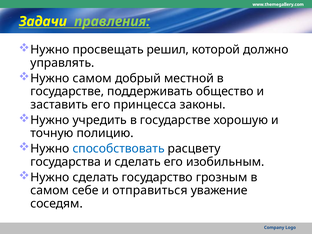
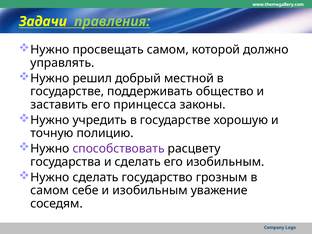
просвещать решил: решил -> самом (168, 50)
Нужно самом: самом -> решил (92, 78)
способствовать colour: blue -> purple (119, 149)
и отправиться: отправиться -> изобильным (150, 190)
